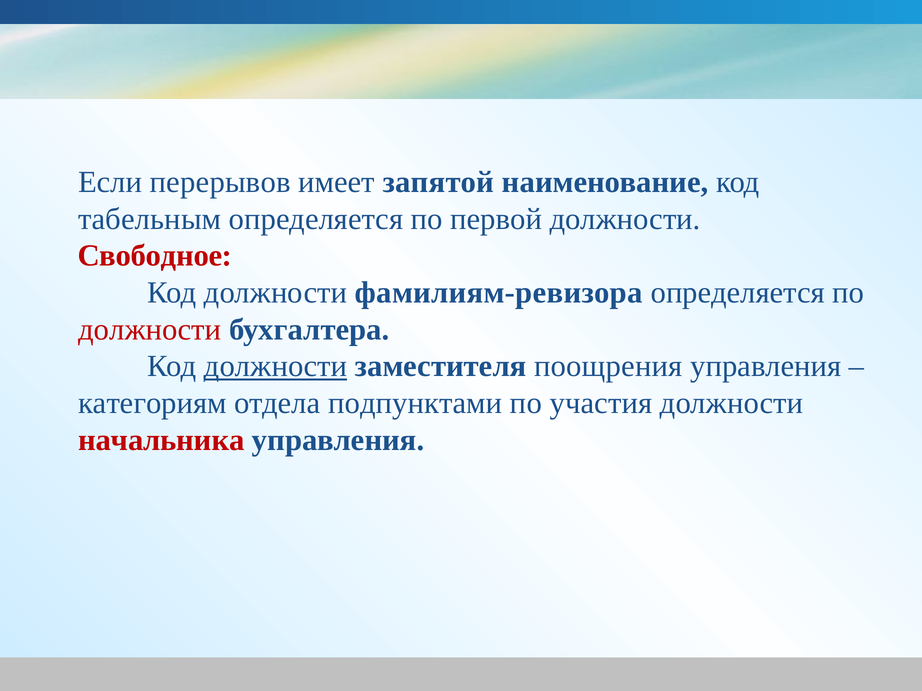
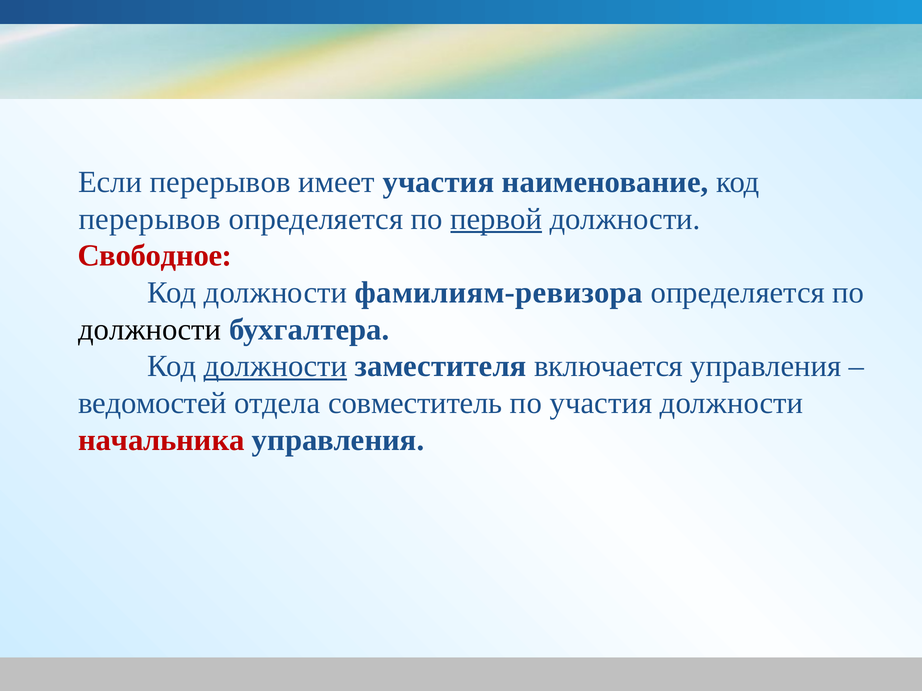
имеет запятой: запятой -> участия (438, 182)
табельным: табельным -> перерывов (150, 219)
первой underline: none -> present (496, 219)
должности colour: red -> black (150, 330)
поощрения: поощрения -> включается (609, 367)
категориям: категориям -> ведомостей (152, 403)
подпунктами: подпунктами -> совместитель (415, 403)
